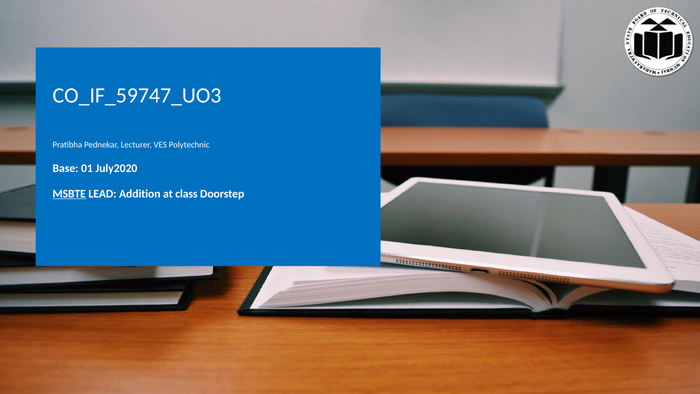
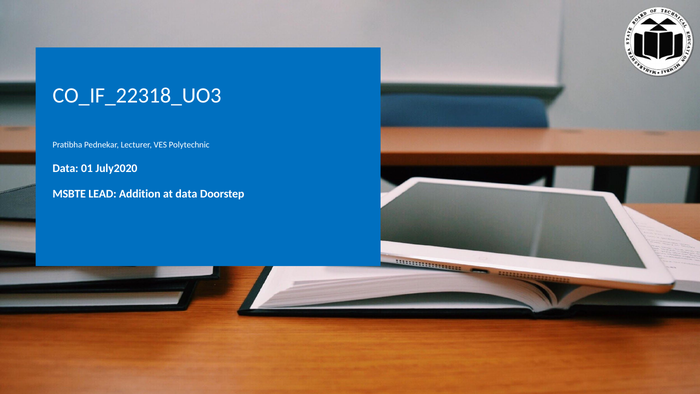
CO_IF_59747_UO3: CO_IF_59747_UO3 -> CO_IF_22318_UO3 (137, 95)
Base: Base -> Data (65, 168)
MSBTE underline: present -> none (69, 193)
at class: class -> data (186, 193)
